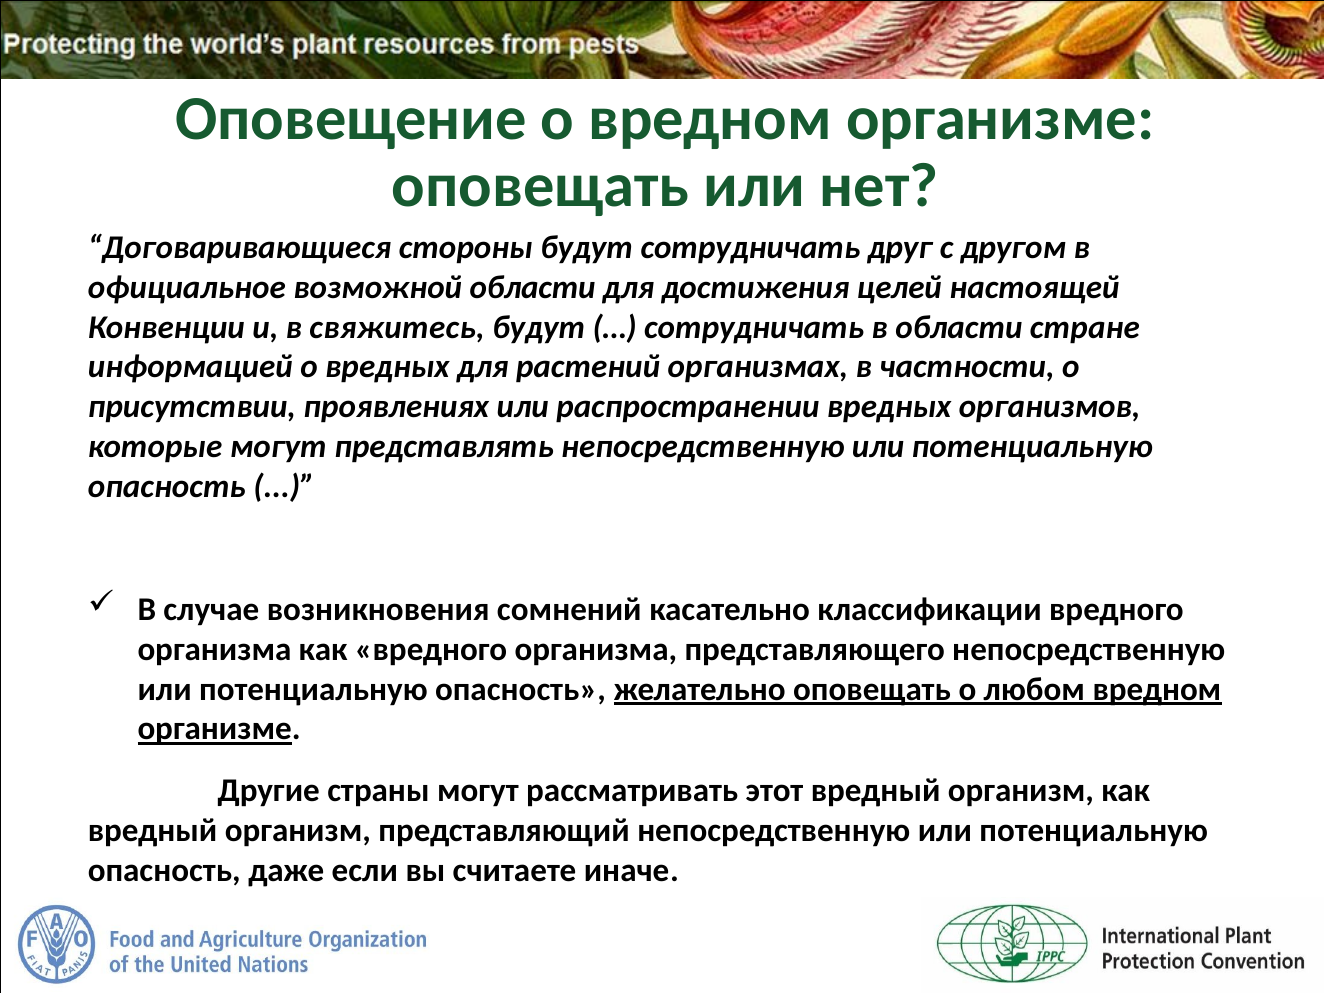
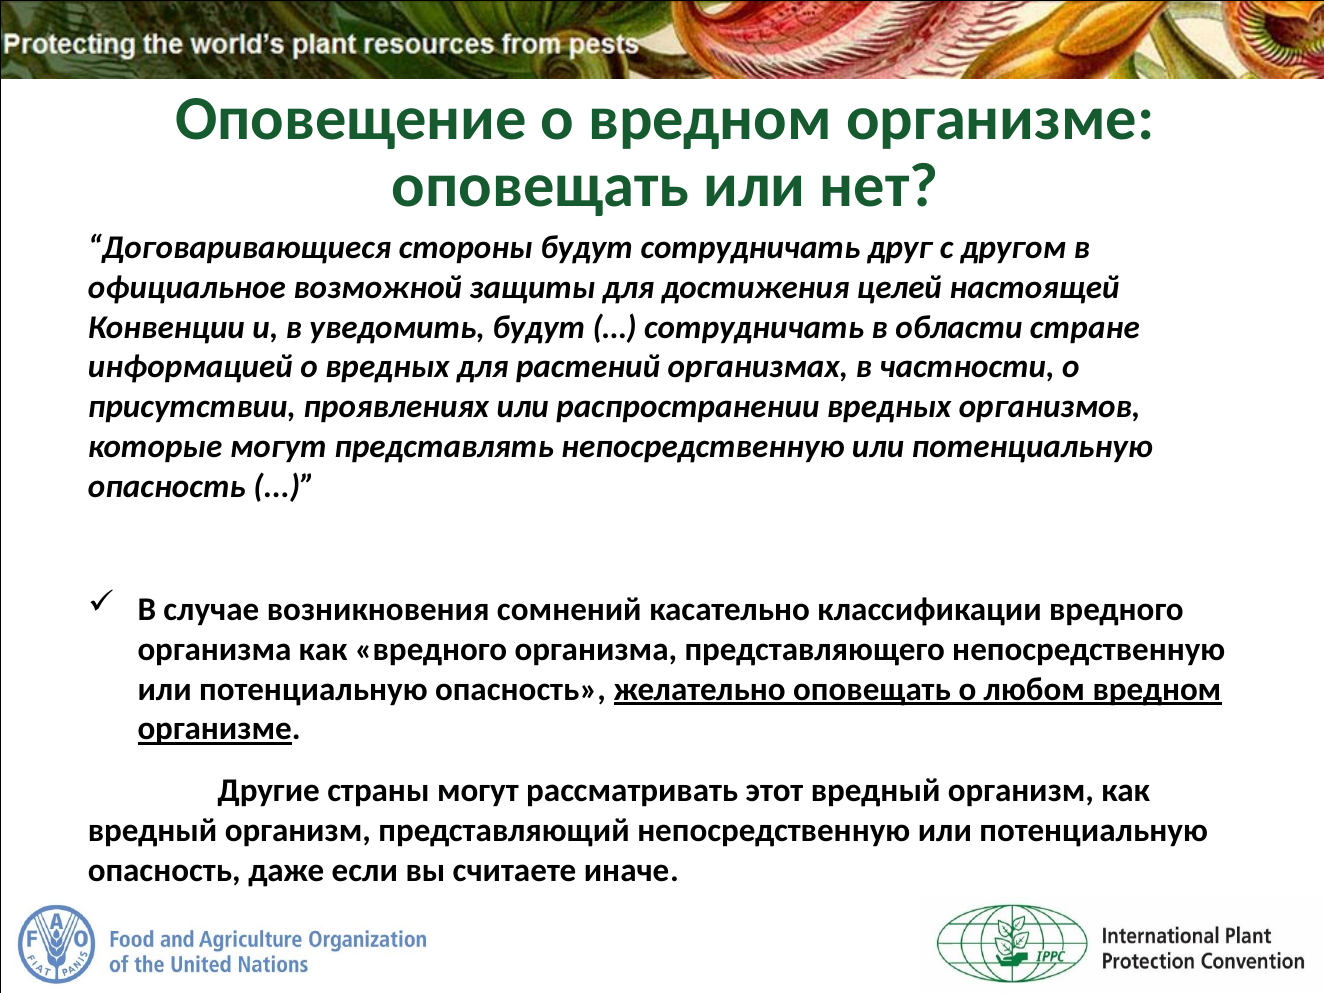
возможной области: области -> защиты (532, 288)
свяжитесь: свяжитесь -> уведомить (397, 327)
